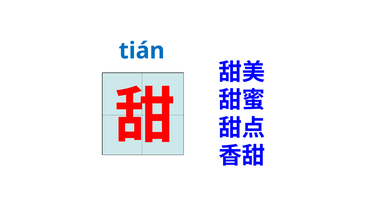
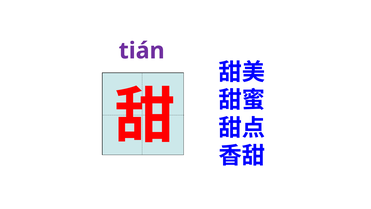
tián colour: blue -> purple (142, 51)
